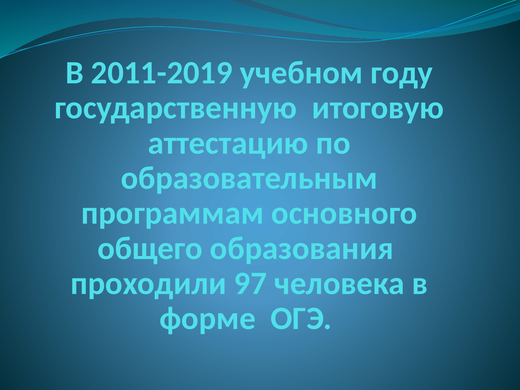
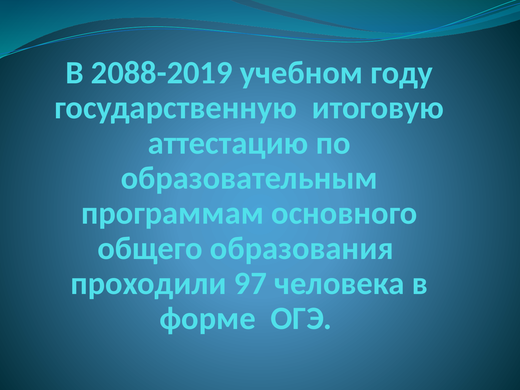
2011-2019: 2011-2019 -> 2088-2019 (162, 73)
